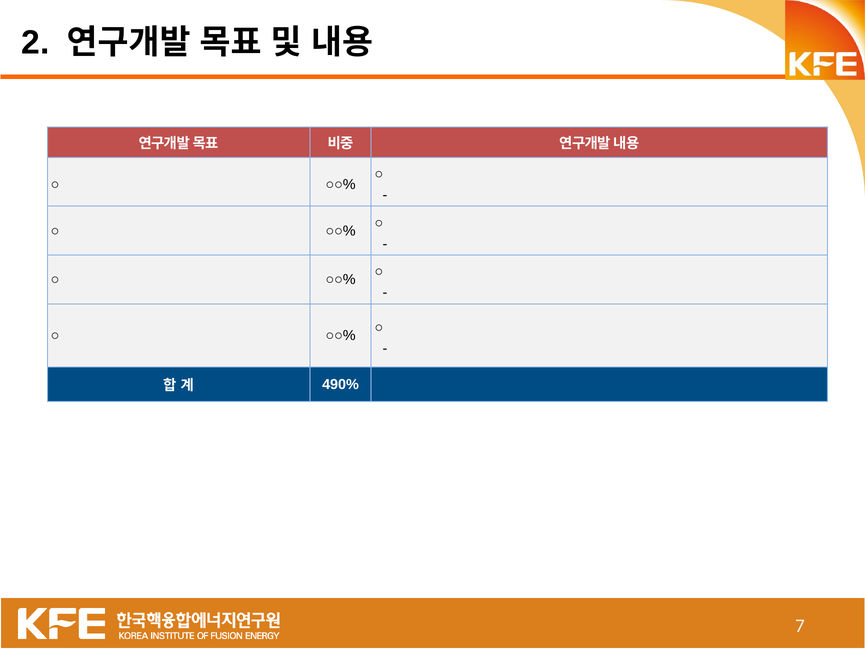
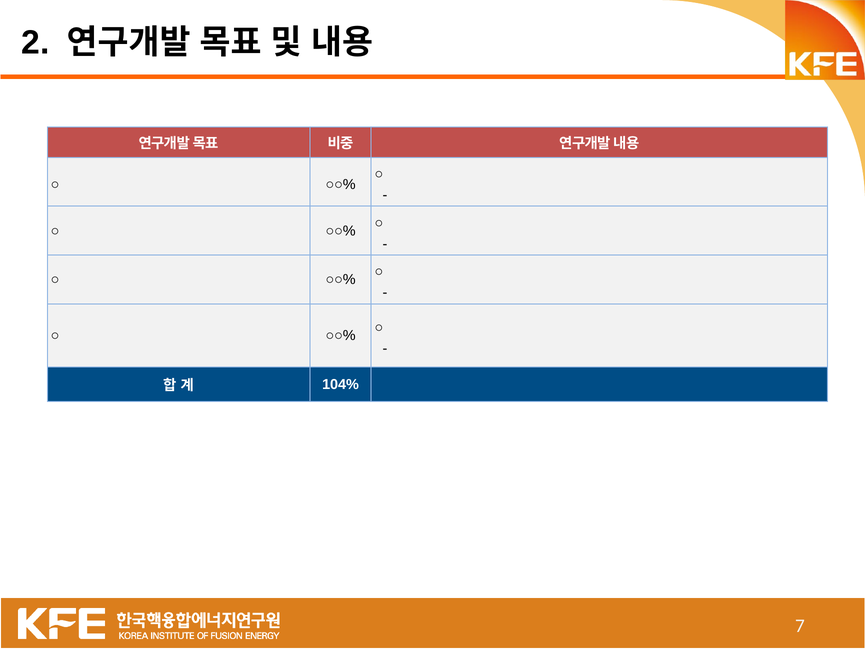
490%: 490% -> 104% (340, 384)
